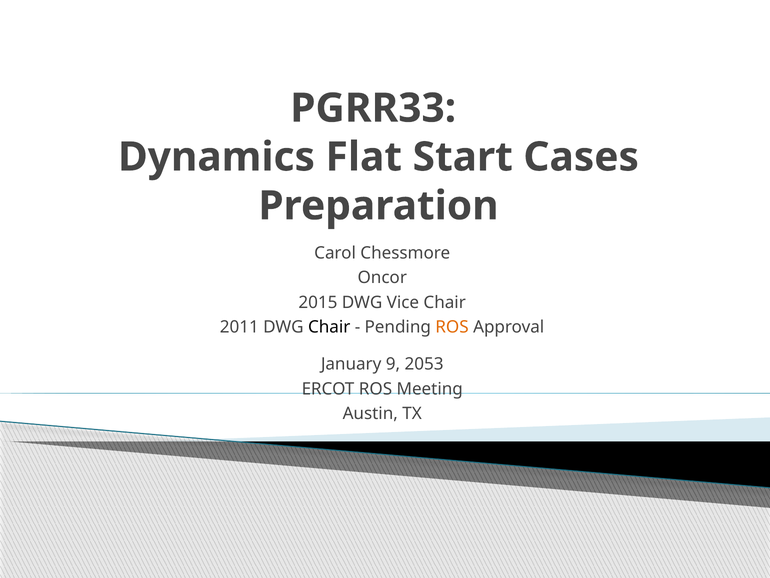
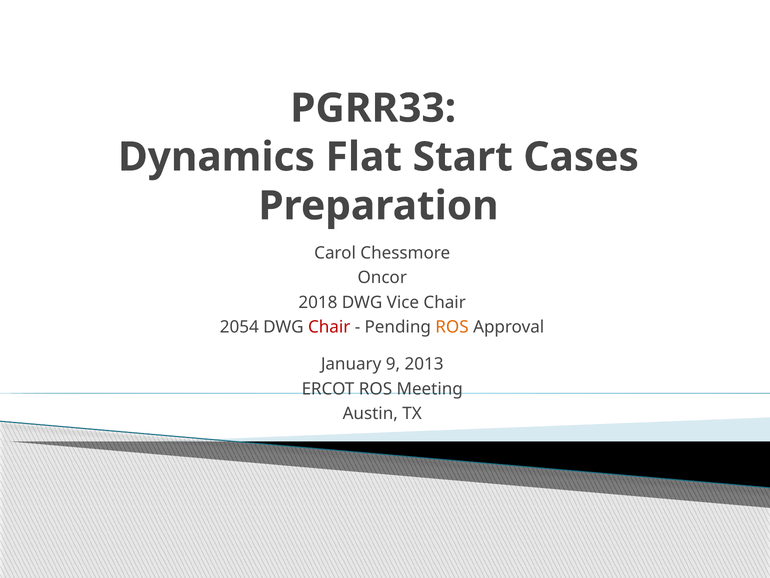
2015: 2015 -> 2018 (318, 302)
2011: 2011 -> 2054 (239, 327)
Chair colour: black -> red (329, 327)
2053: 2053 -> 2013 (424, 364)
